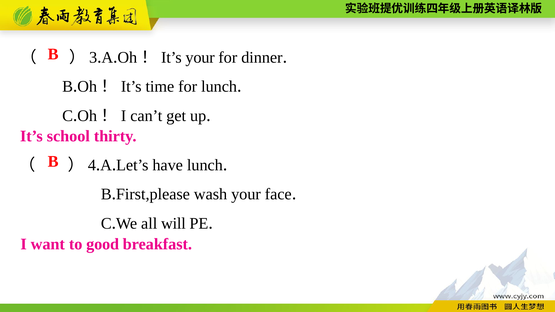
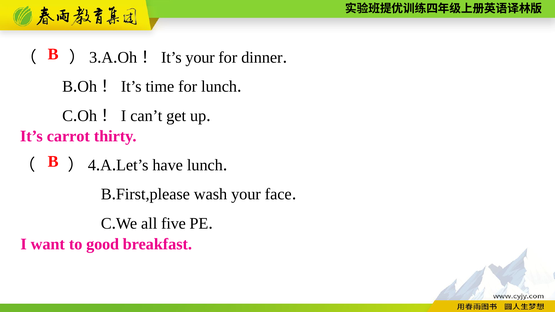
school: school -> carrot (68, 136)
will: will -> five (173, 224)
